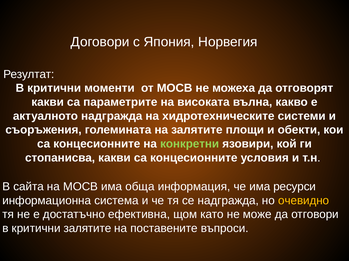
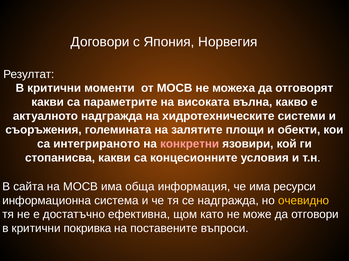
концесионните: концесионните -> интегрираното (97, 144)
конкретни colour: light green -> pink (190, 144)
критични залятите: залятите -> покривка (87, 229)
